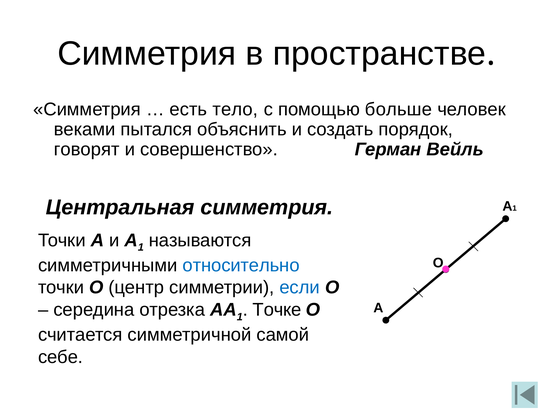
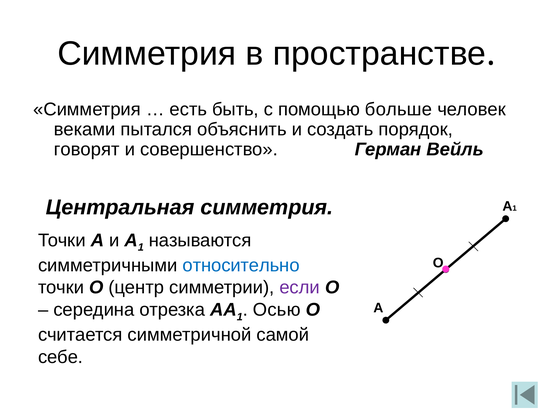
тело: тело -> быть (235, 109)
если colour: blue -> purple (300, 287)
Точке: Точке -> Осью (277, 310)
